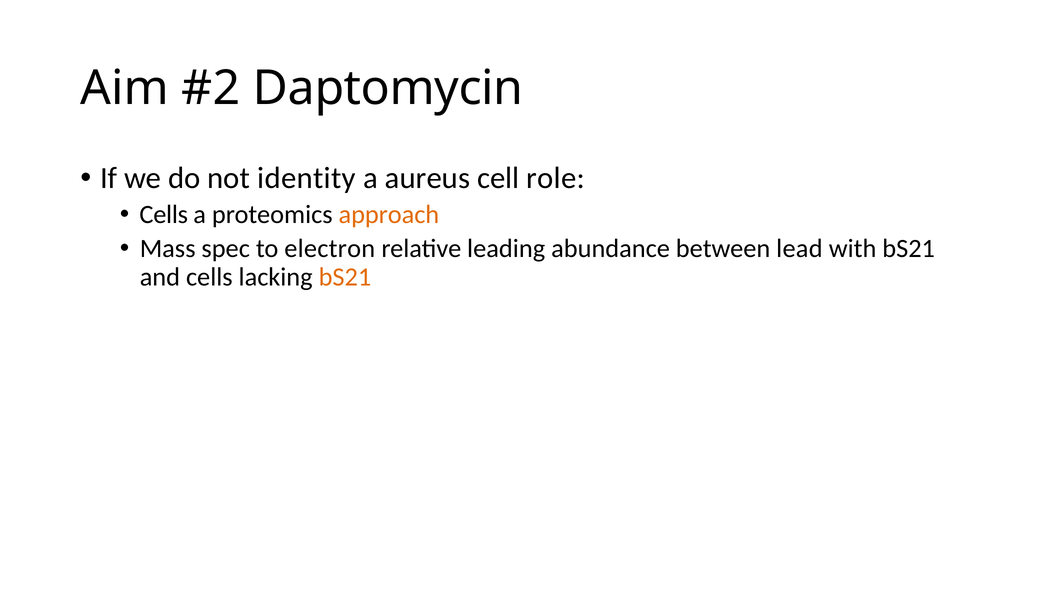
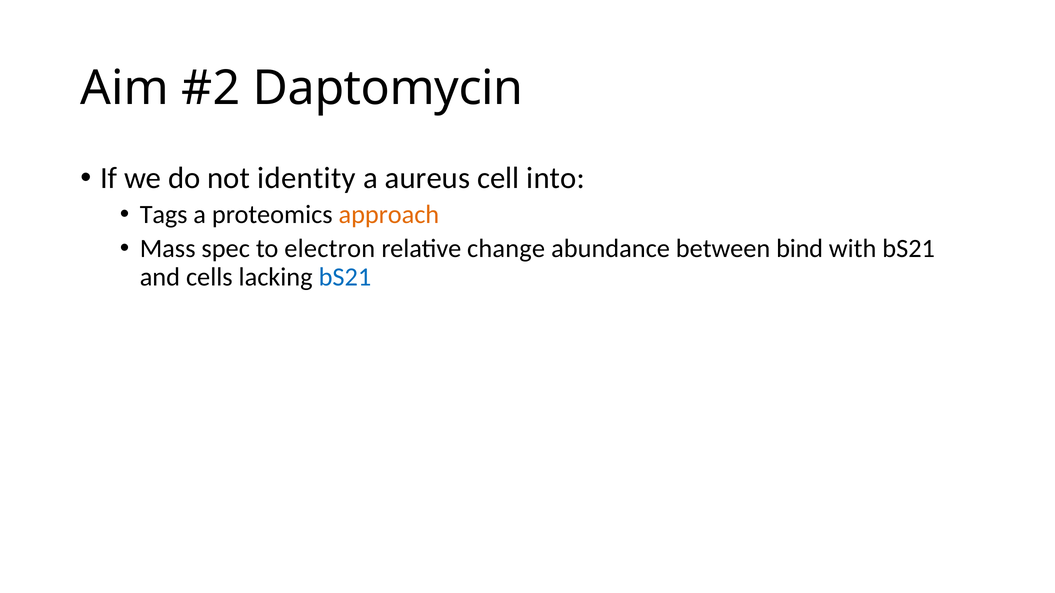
role: role -> into (556, 178)
Cells: Cells -> Tags (164, 215)
leading: leading -> change (506, 249)
lead: lead -> bind (800, 249)
bS21 colour: orange -> blue (345, 277)
